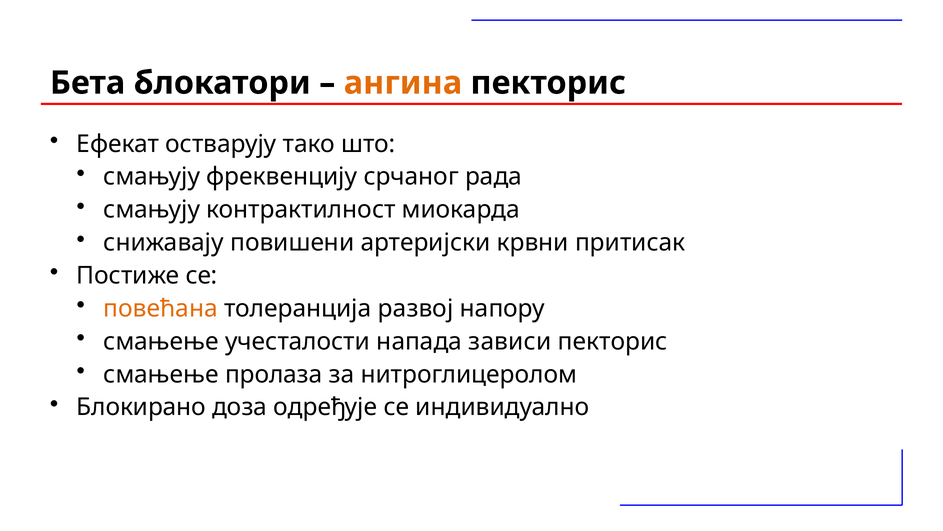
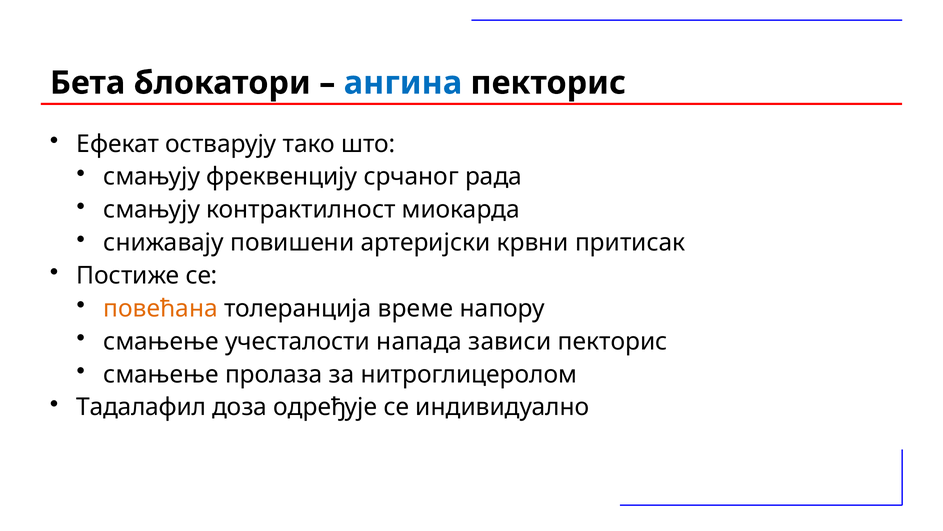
ангина colour: orange -> blue (403, 83)
развој: развој -> време (416, 308)
Блокирано: Блокирано -> Тадалафил (141, 407)
